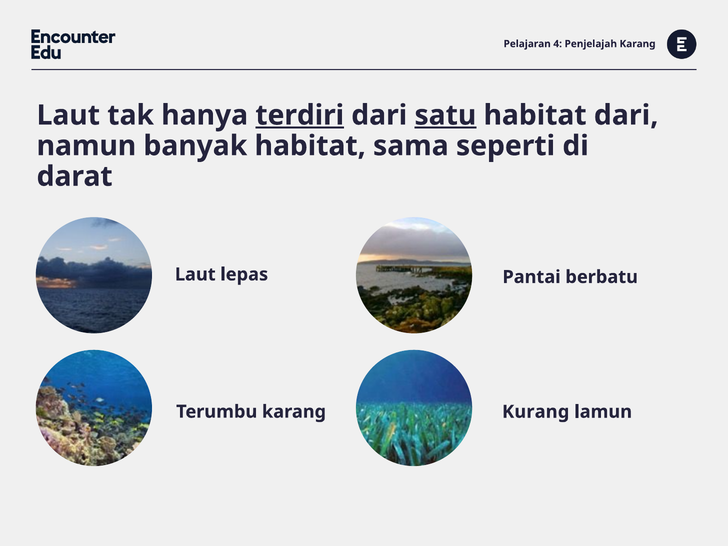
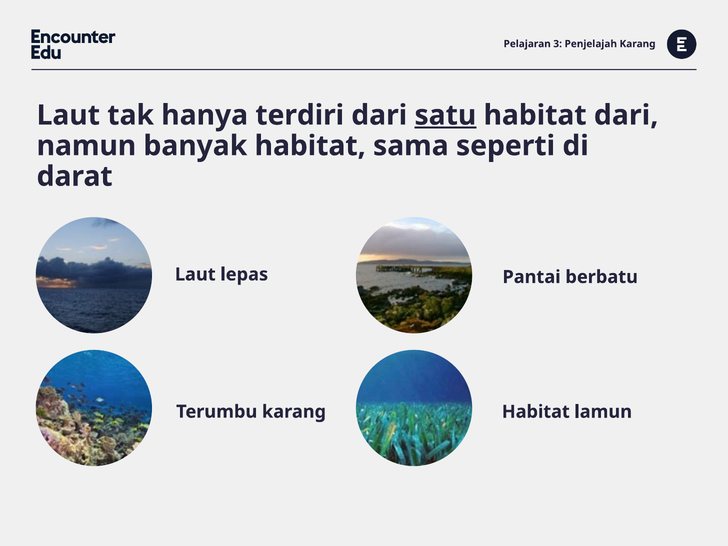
4: 4 -> 3 (558, 44)
terdiri underline: present -> none (300, 115)
Kurang: Kurang -> Habitat (536, 412)
